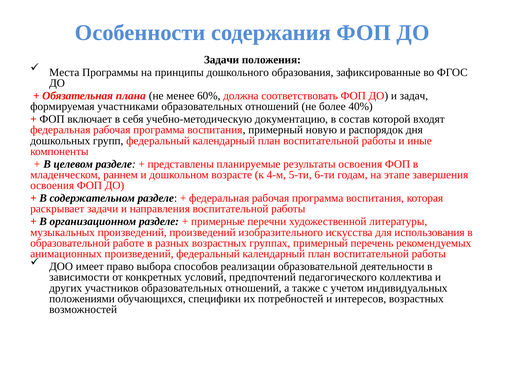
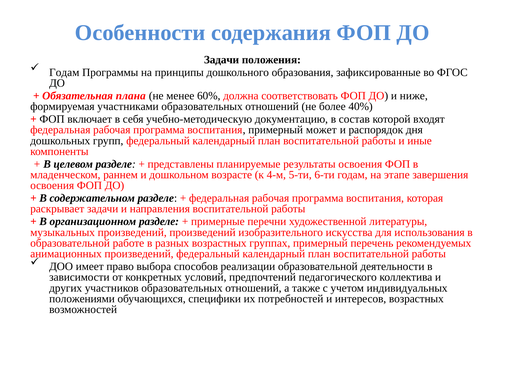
Места: Места -> Годам (64, 72)
задач: задач -> ниже (414, 96)
новую: новую -> может (321, 130)
